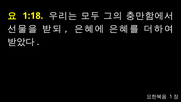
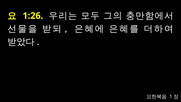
1:18: 1:18 -> 1:26 (33, 16)
